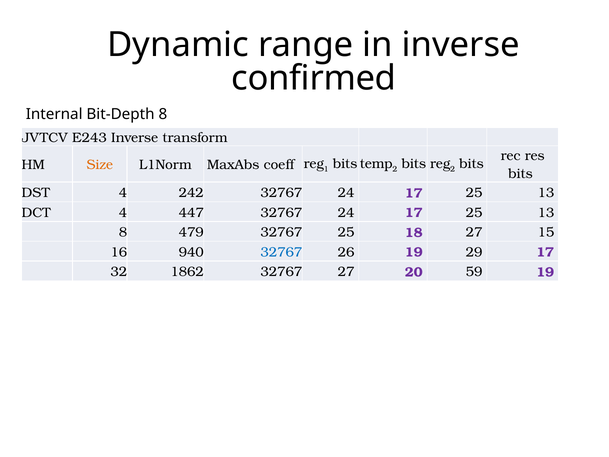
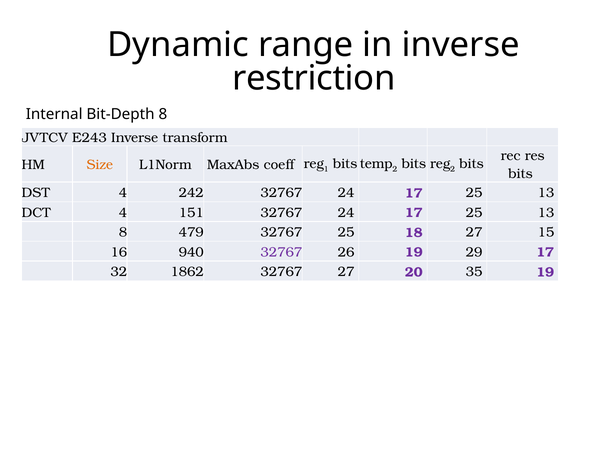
confirmed: confirmed -> restriction (314, 78)
447: 447 -> 151 (191, 212)
32767 colour: blue -> purple (281, 252)
59: 59 -> 35 (474, 272)
